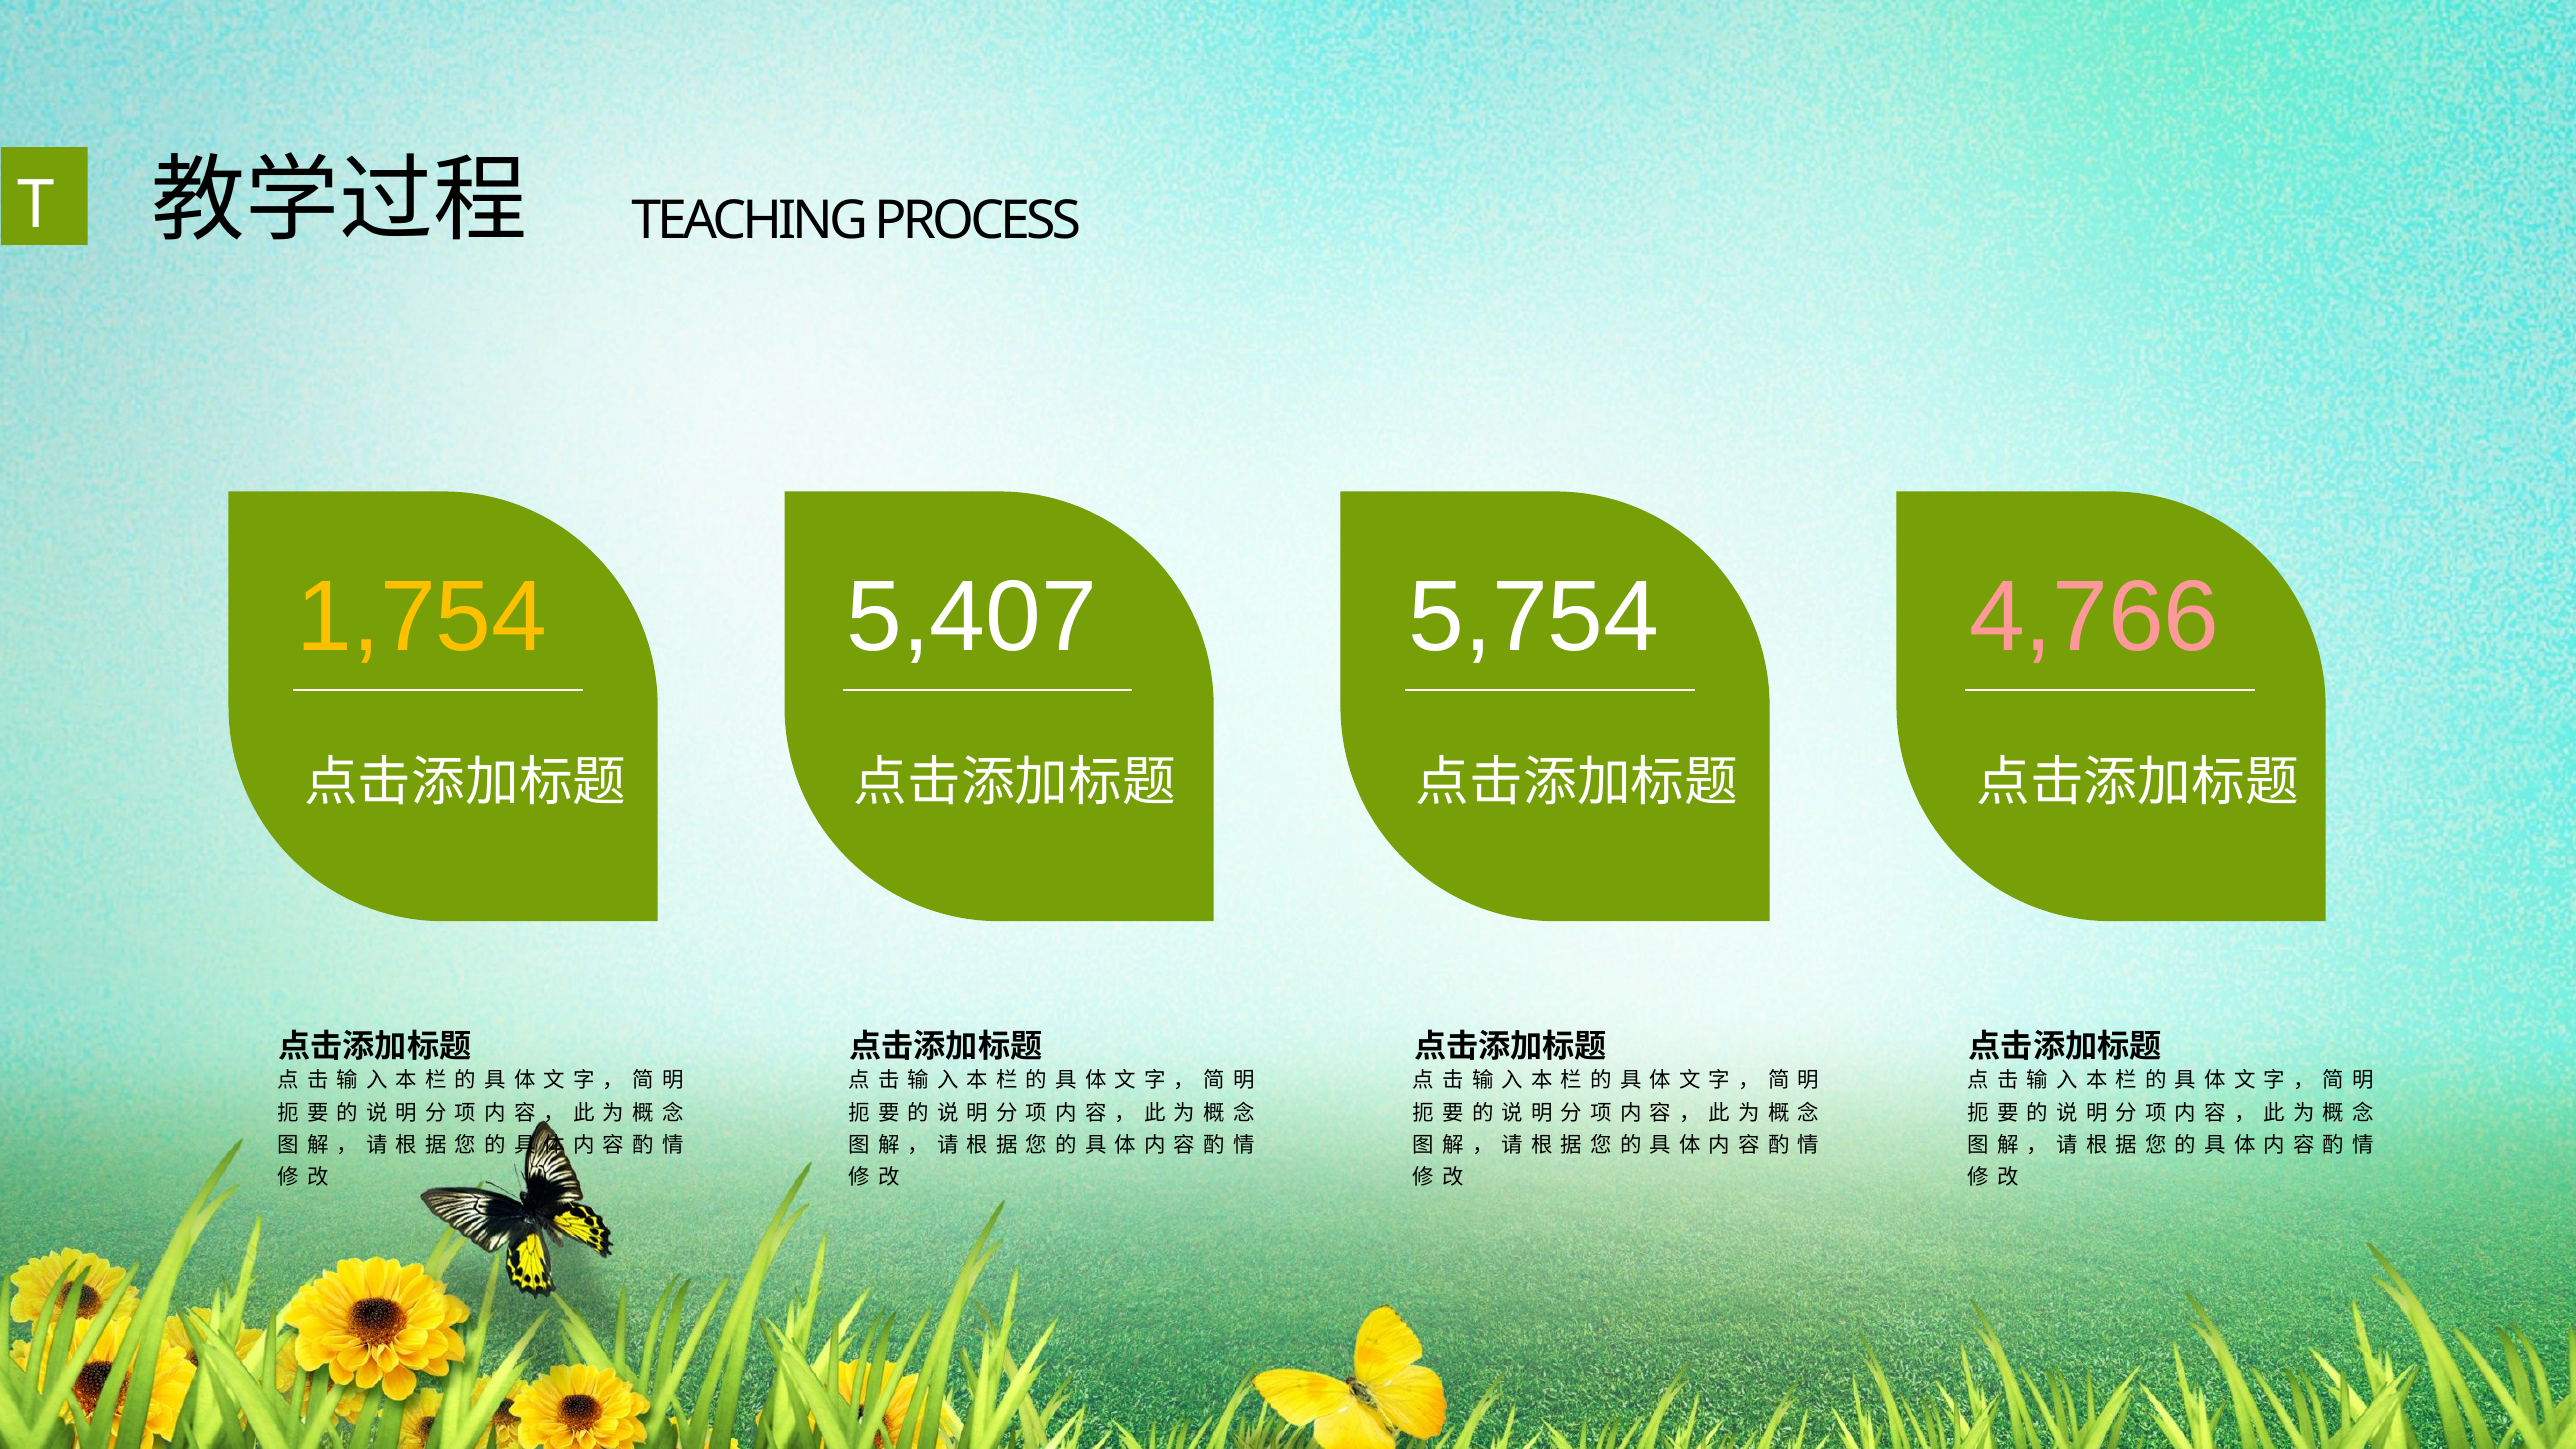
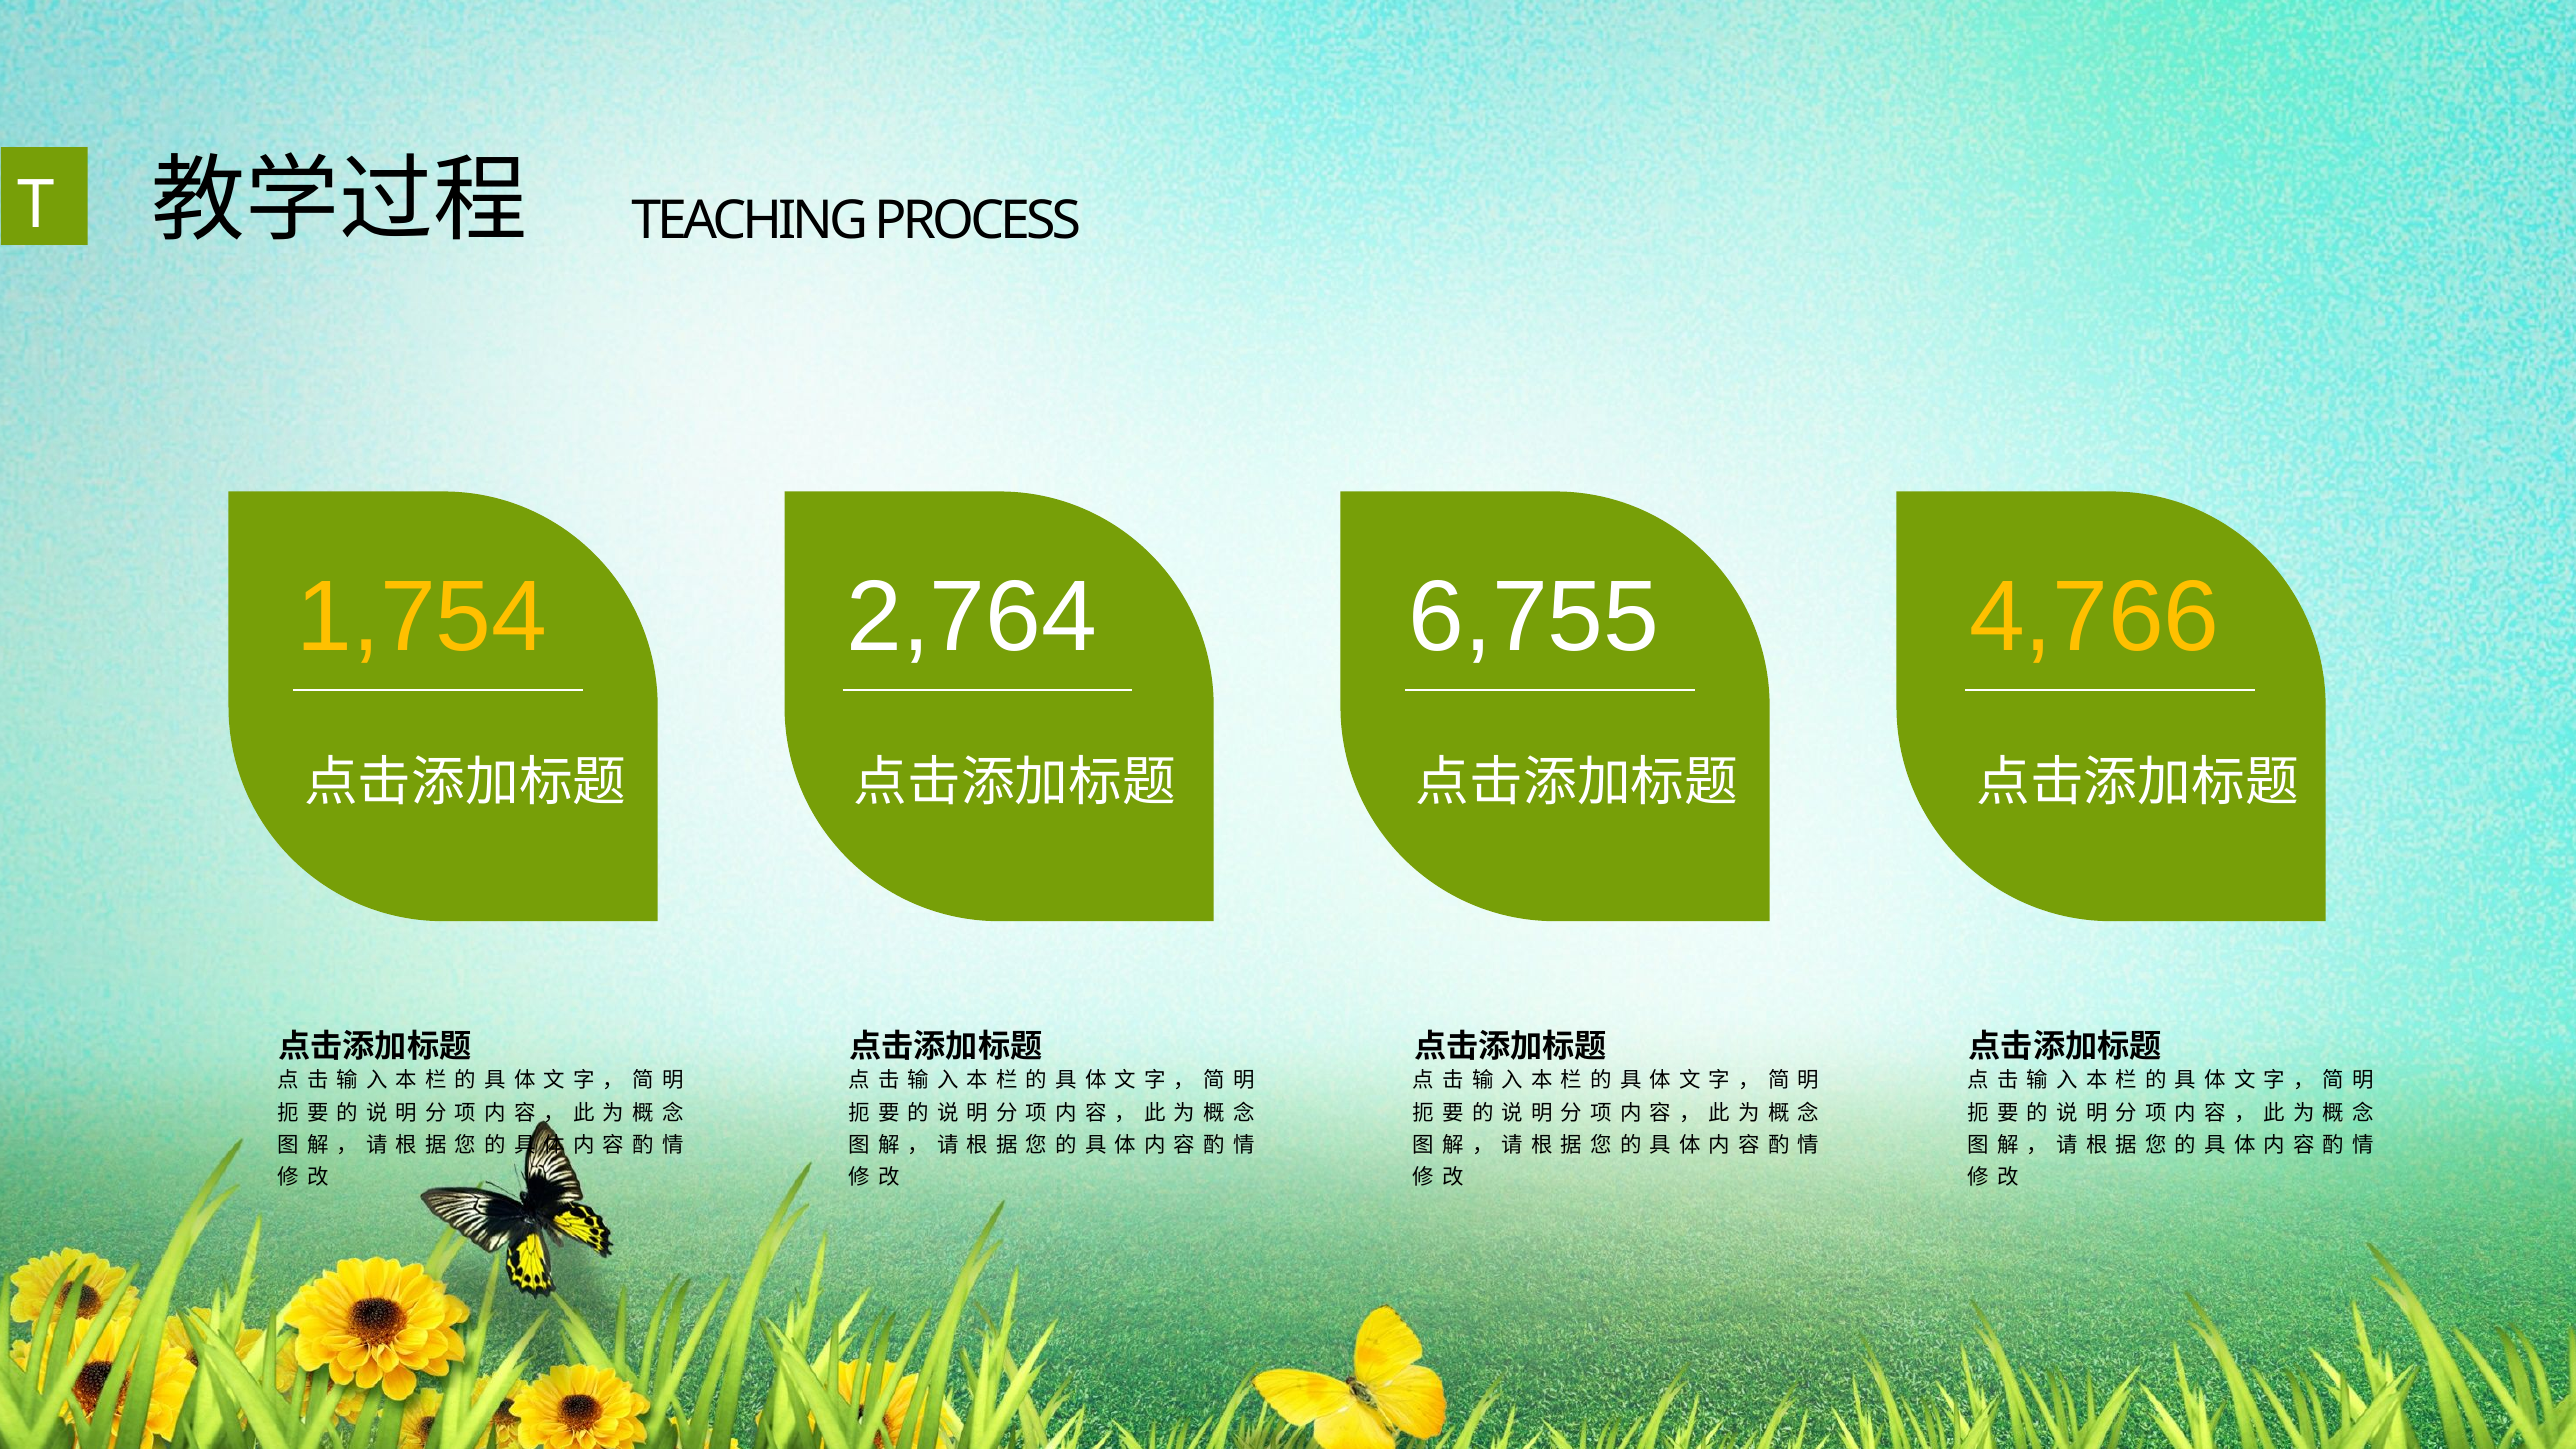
5,407: 5,407 -> 2,764 (972, 617)
5,754: 5,754 -> 6,755 (1534, 617)
4,766 colour: pink -> yellow (2094, 617)
